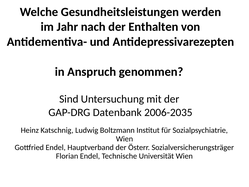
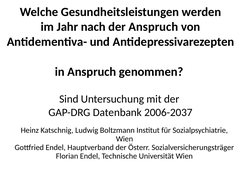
der Enthalten: Enthalten -> Anspruch (153, 27)
2006-2035: 2006-2035 -> 2006-2037 (168, 112)
